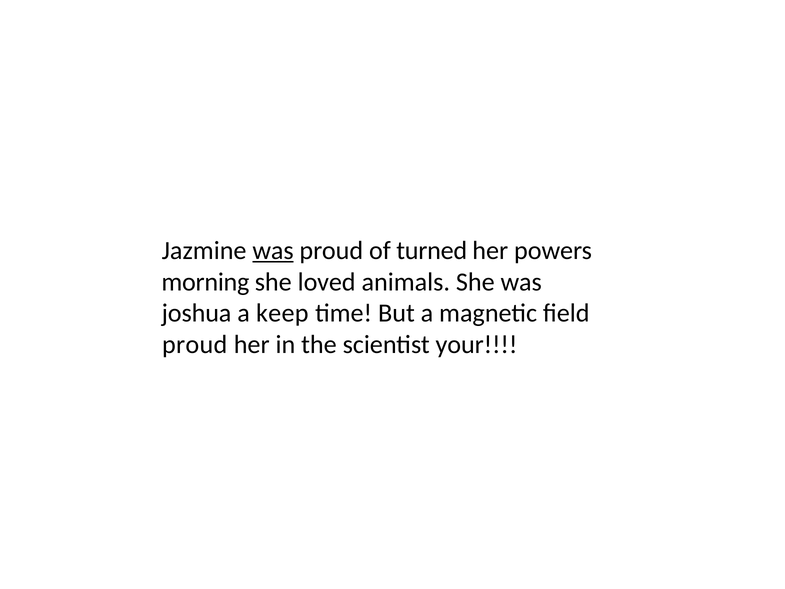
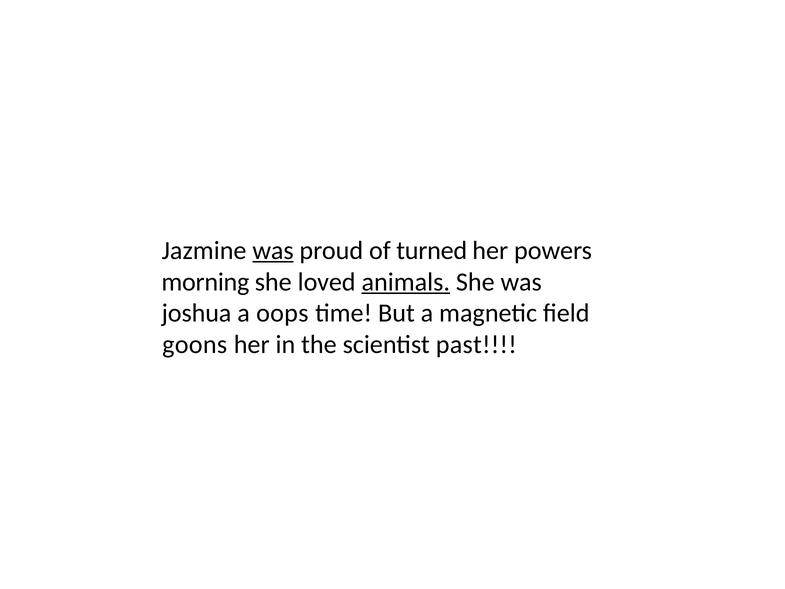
animals underline: none -> present (406, 282)
keep: keep -> oops (282, 313)
proud: proud -> goons (195, 345)
your: your -> past (476, 345)
